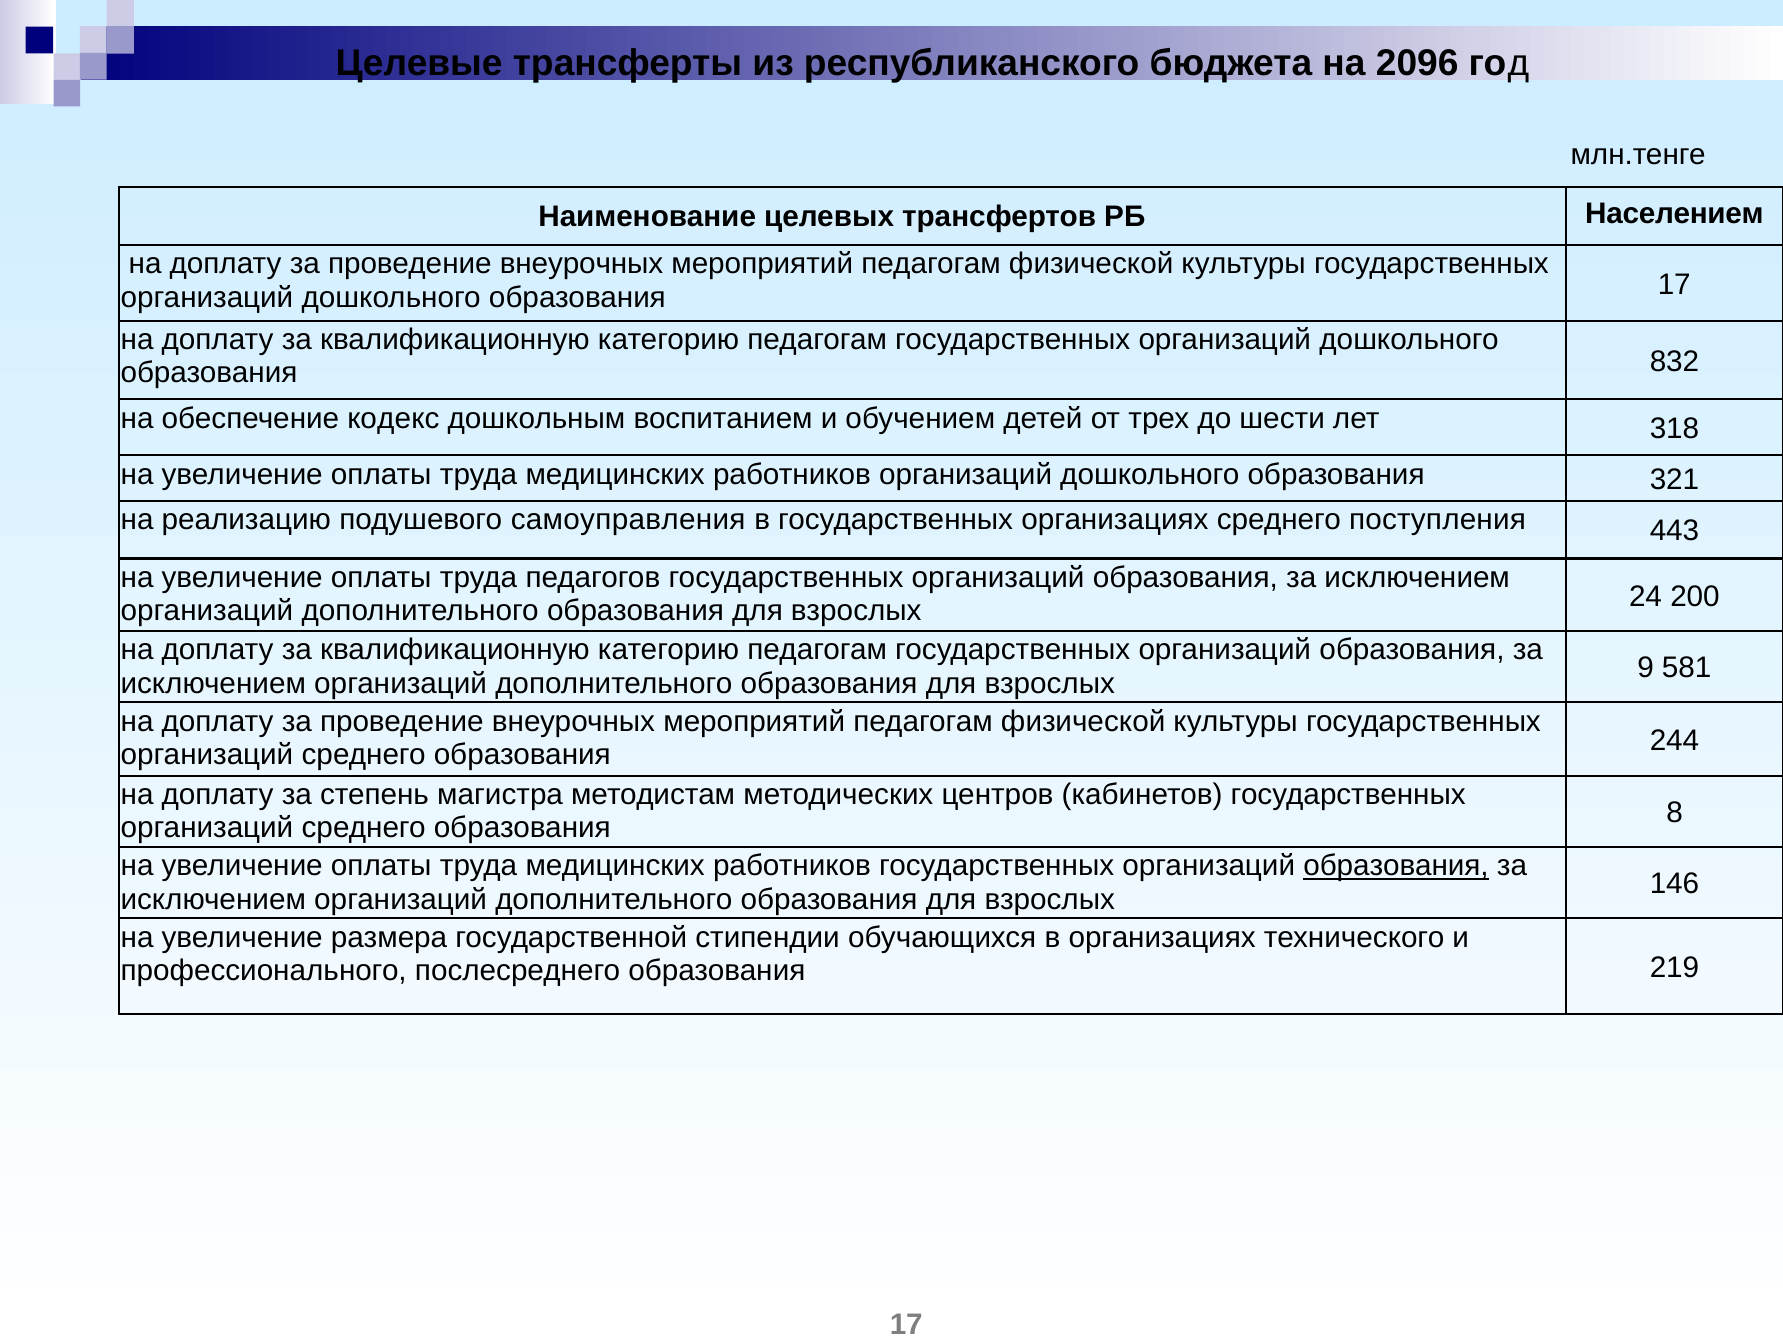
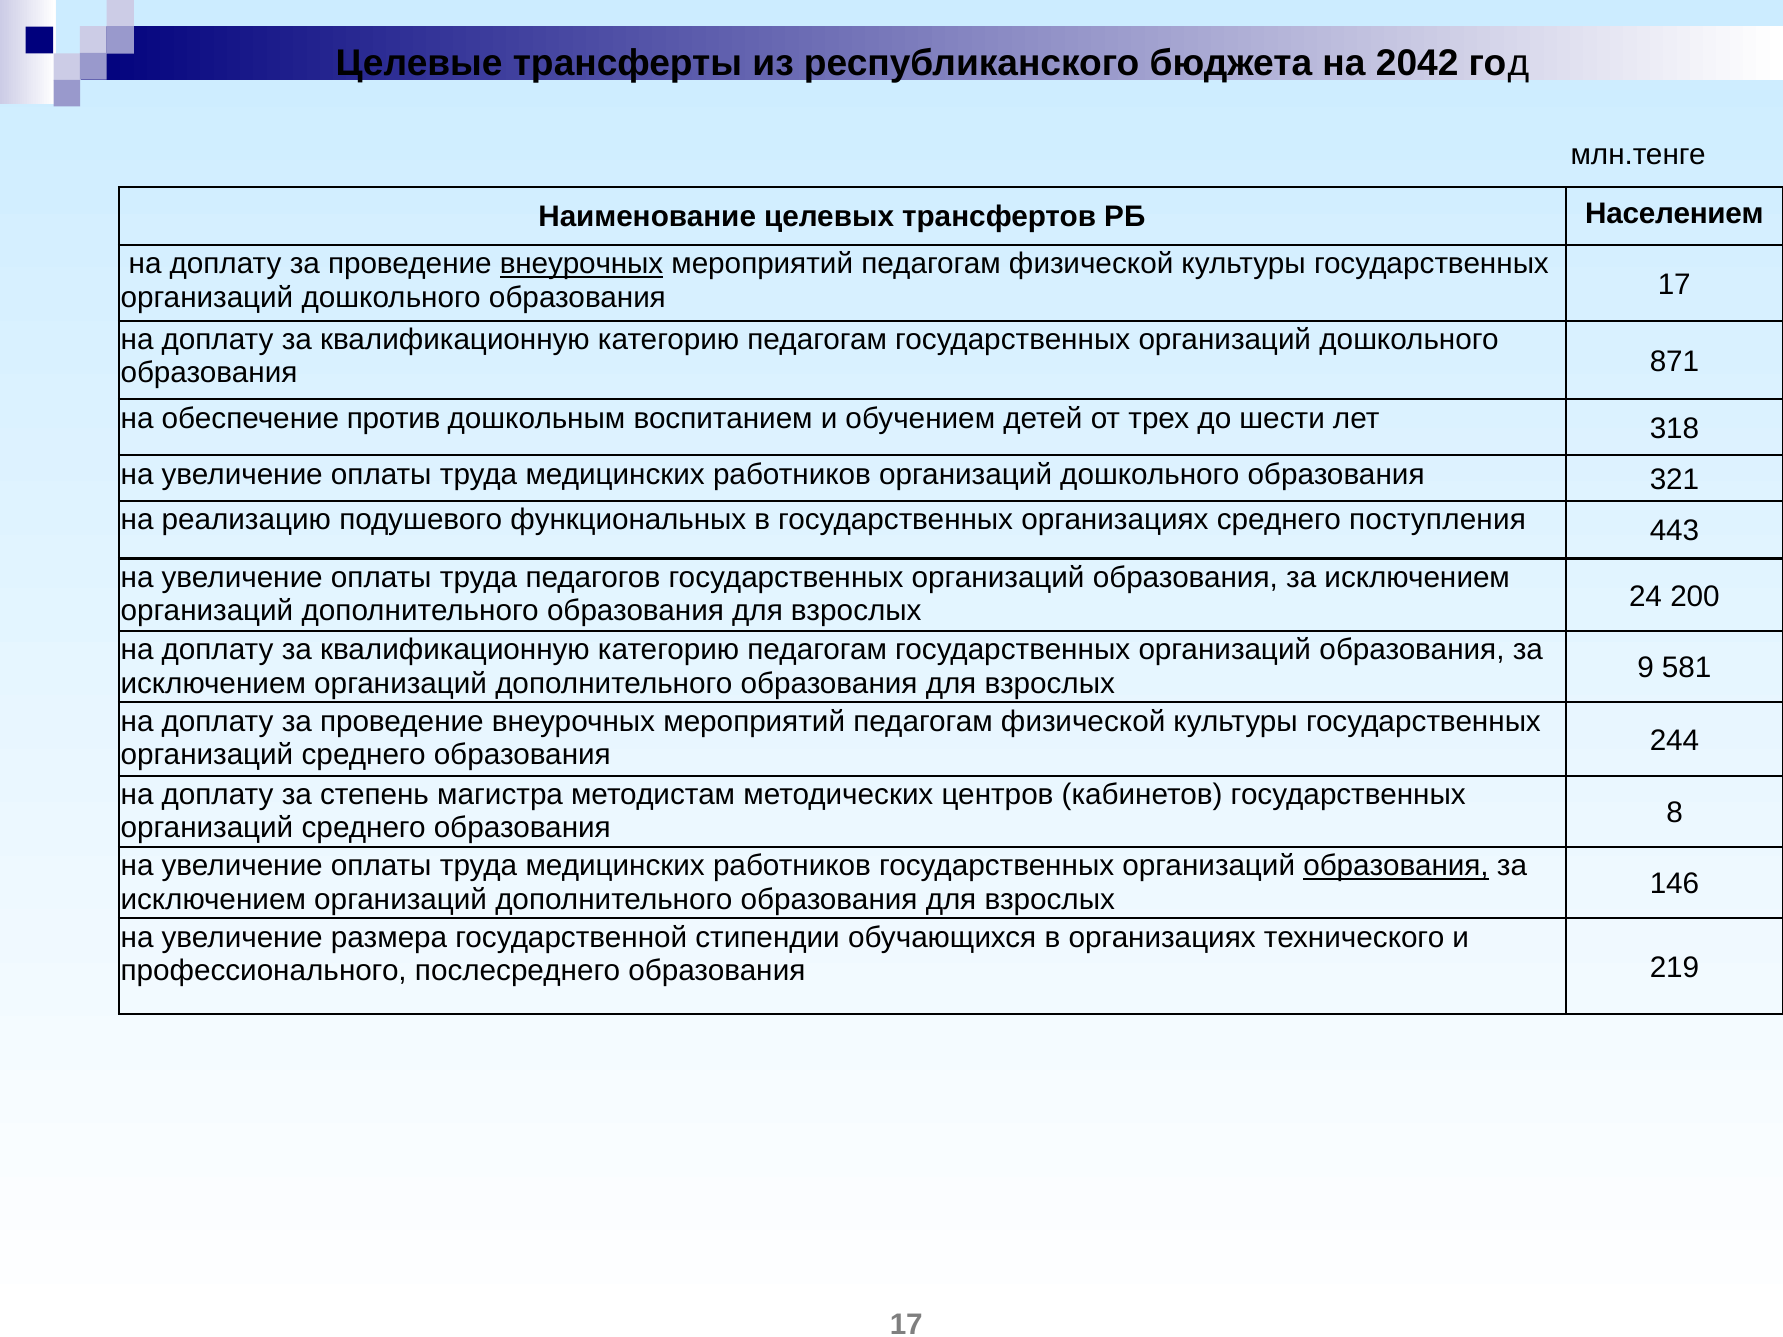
2096: 2096 -> 2042 (1417, 63)
внеурочных underline: none -> present (582, 264)
832: 832 -> 871 (1675, 362)
кодекс: кодекс -> против (394, 418)
самоуправления: самоуправления -> функциональных (628, 520)
